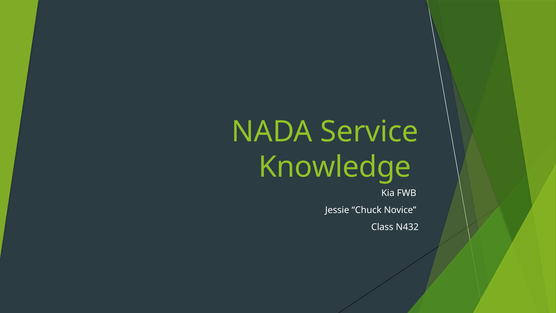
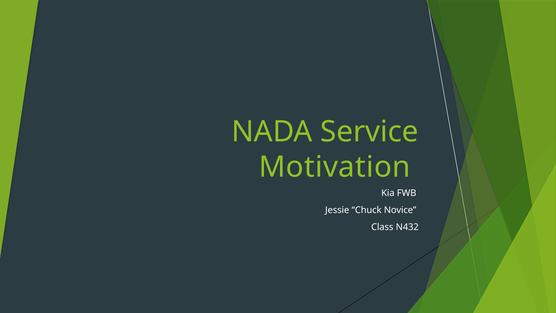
Knowledge: Knowledge -> Motivation (335, 167)
